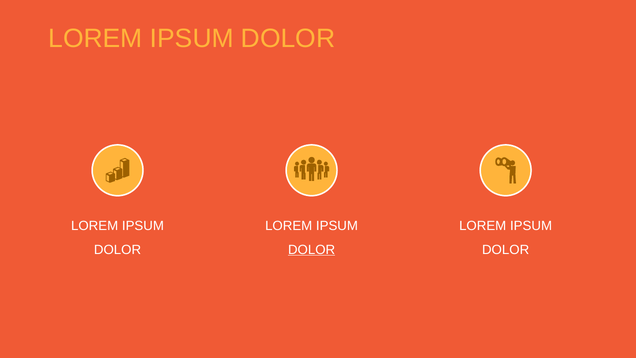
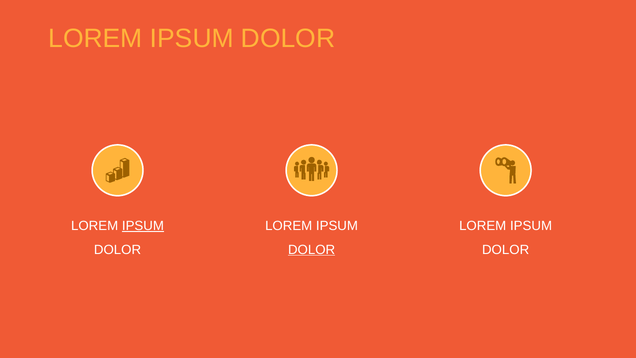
IPSUM underline: none -> present (143, 226)
